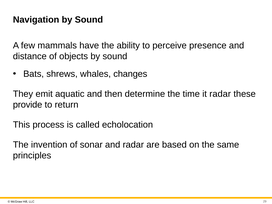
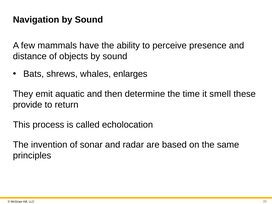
changes: changes -> enlarges (130, 74)
it radar: radar -> smell (220, 94)
